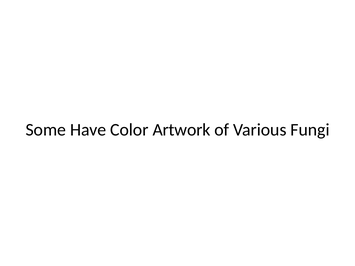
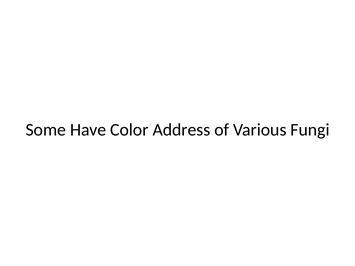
Artwork: Artwork -> Address (181, 130)
